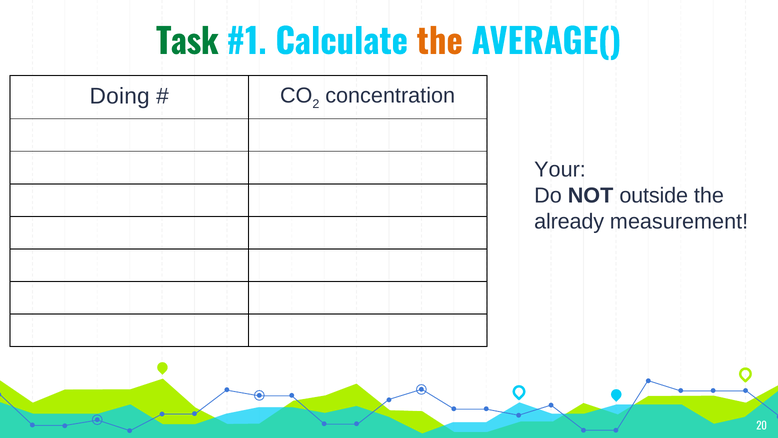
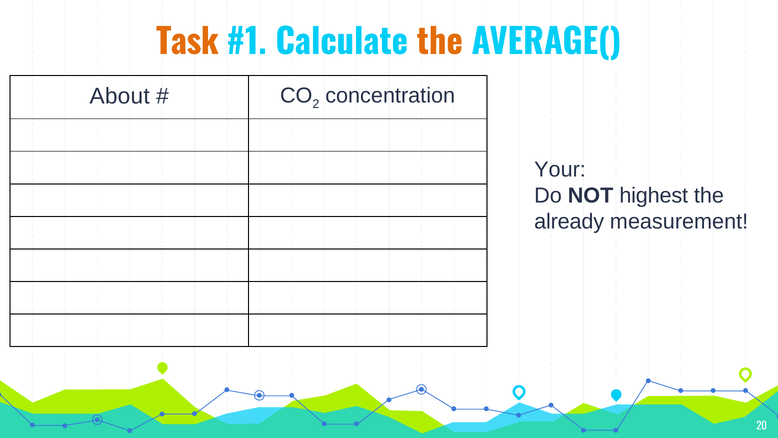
Task colour: green -> orange (187, 42)
Doing: Doing -> About (120, 96)
outside: outside -> highest (654, 195)
